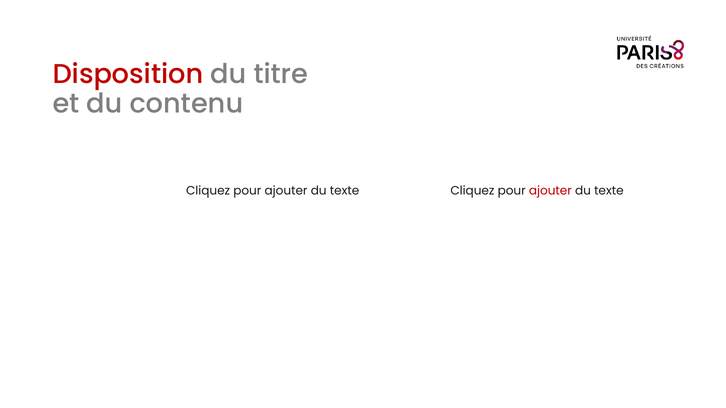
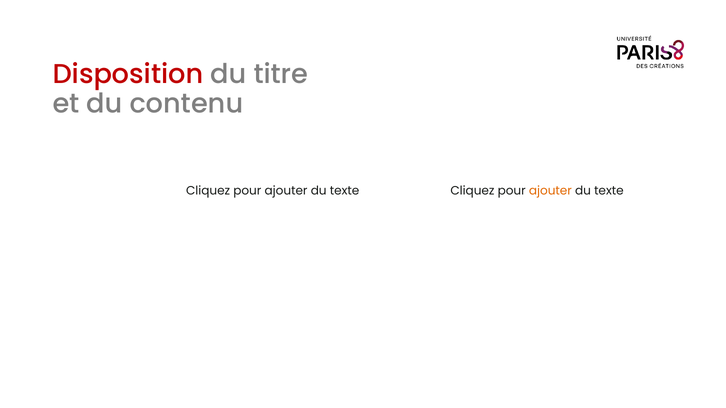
ajouter colour: red -> orange (550, 191)
